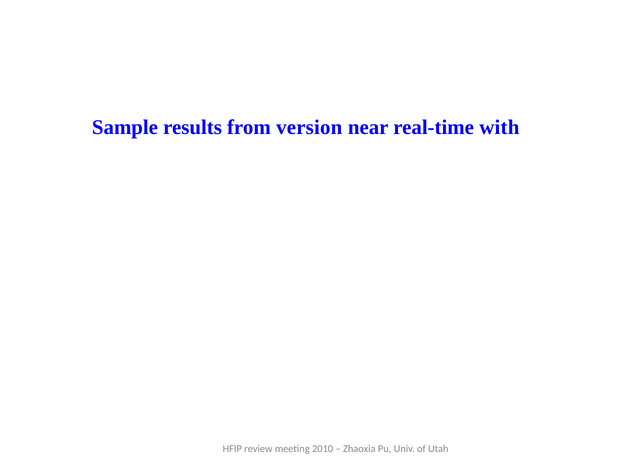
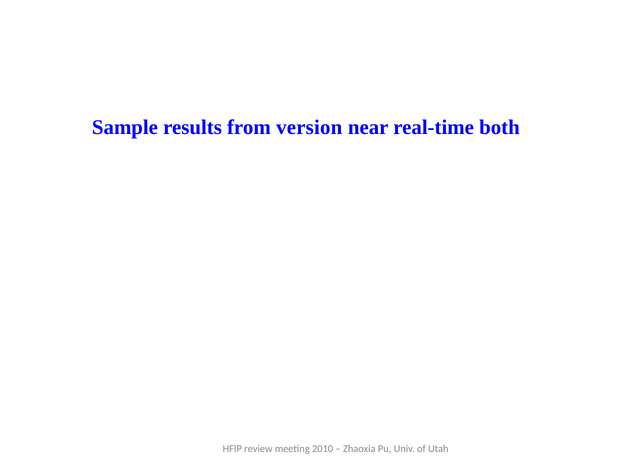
with: with -> both (499, 127)
